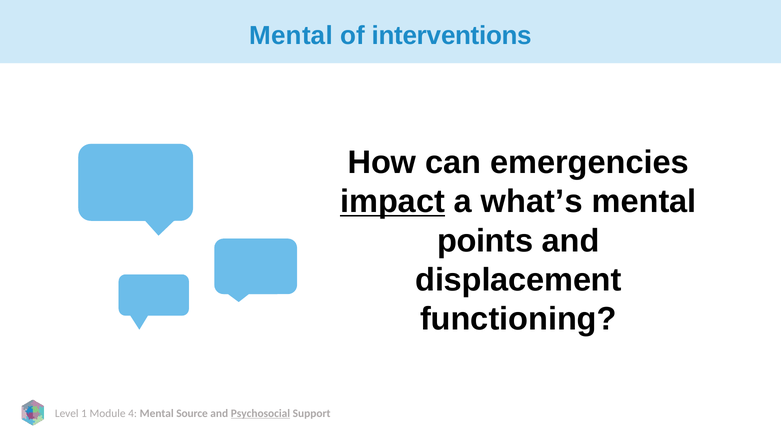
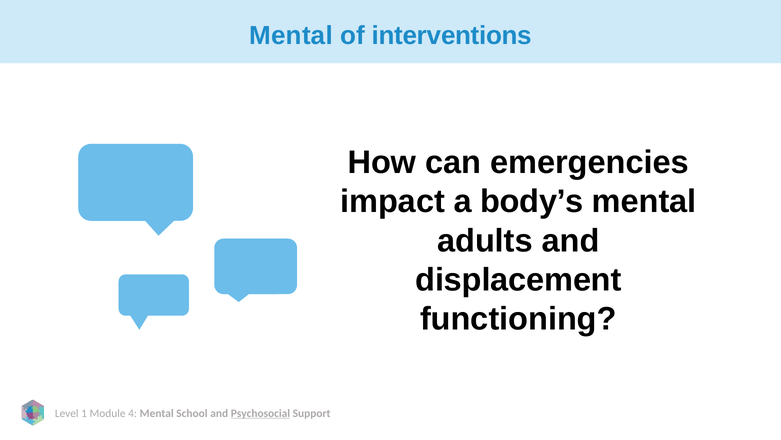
impact underline: present -> none (393, 201)
what’s: what’s -> body’s (532, 201)
points: points -> adults (485, 240)
Source: Source -> School (192, 413)
